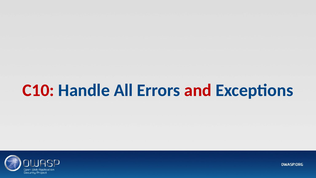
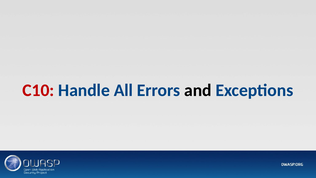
and colour: red -> black (198, 90)
